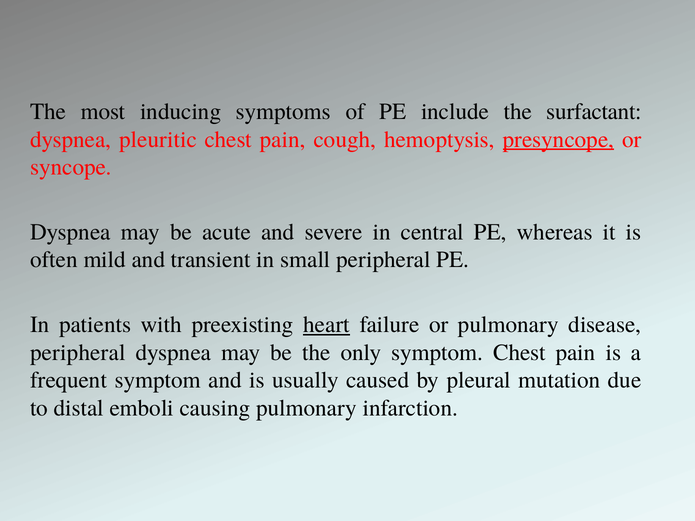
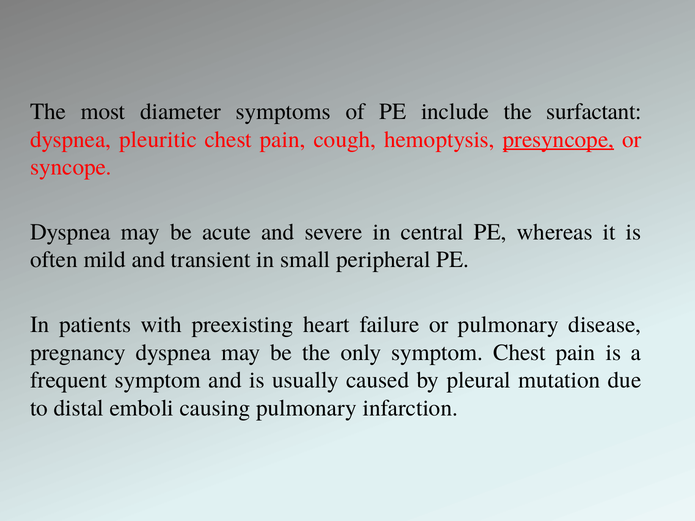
inducing: inducing -> diameter (181, 112)
heart underline: present -> none (326, 325)
peripheral: peripheral -> pregnancy (78, 353)
